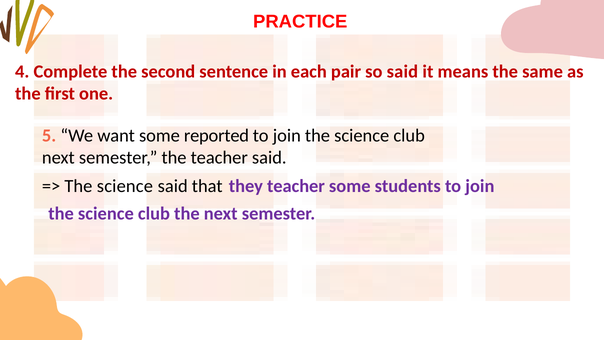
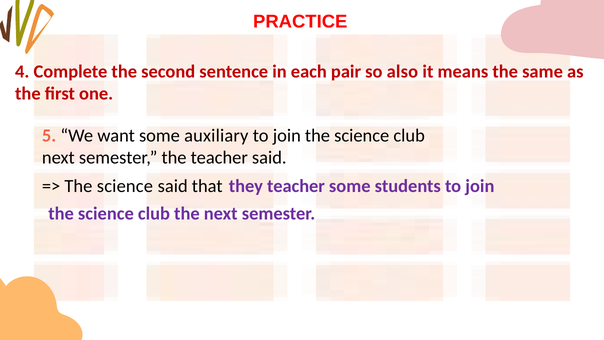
so said: said -> also (402, 71)
reported: reported -> auxiliary (216, 136)
